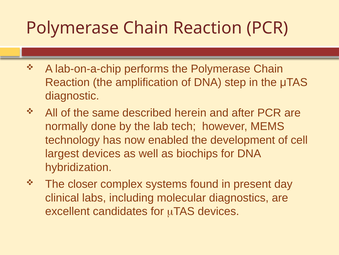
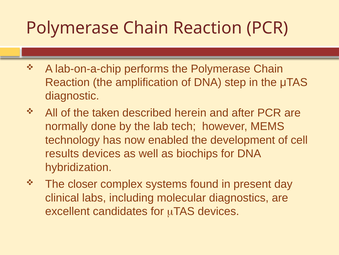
same: same -> taken (106, 113)
largest: largest -> results (62, 153)
